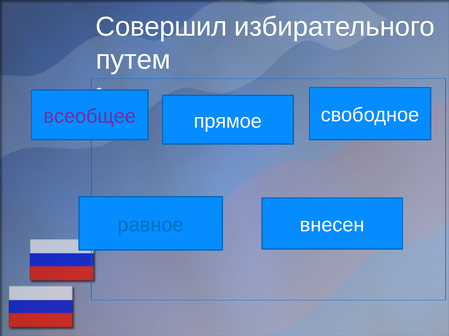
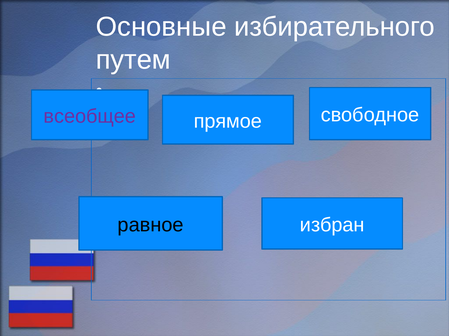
Совершил: Совершил -> Основные (161, 27)
равное colour: blue -> black (151, 225)
внесен: внесен -> избран (332, 225)
